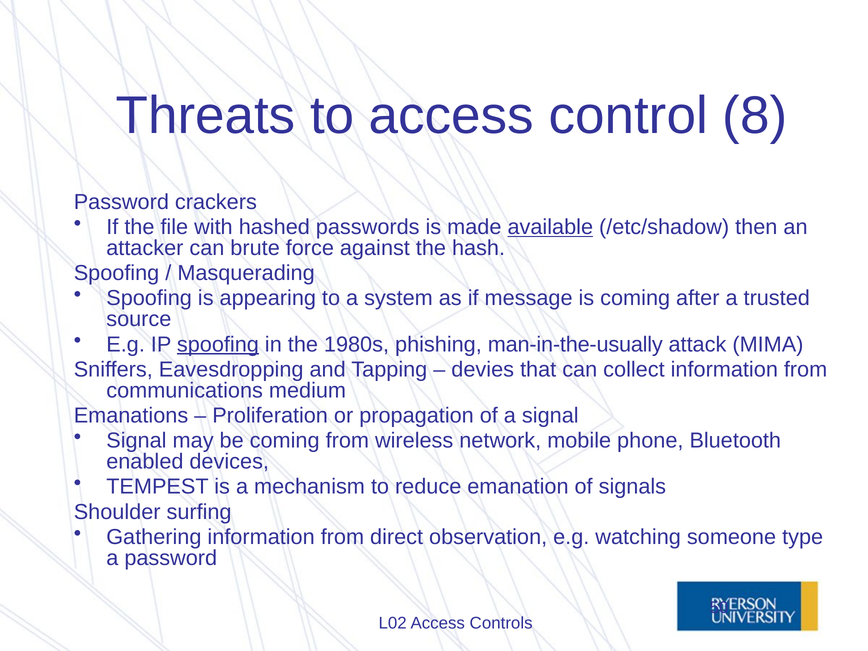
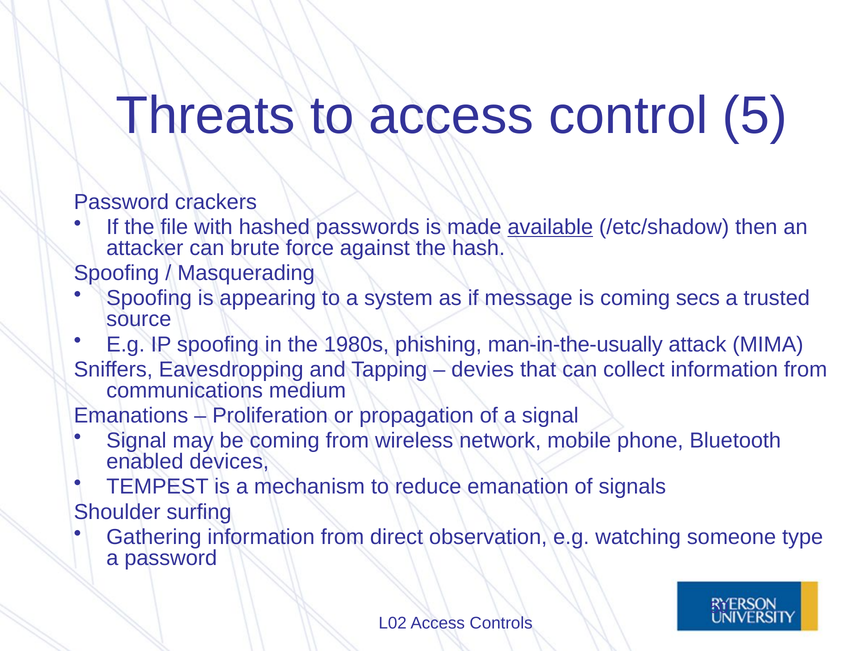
8: 8 -> 5 (755, 116)
after: after -> secs (698, 298)
spoofing underline: present -> none (218, 344)
